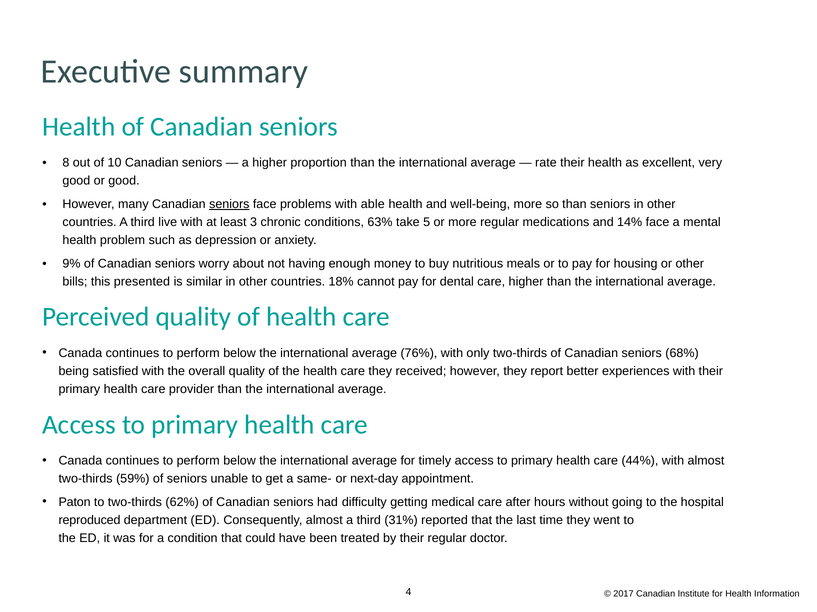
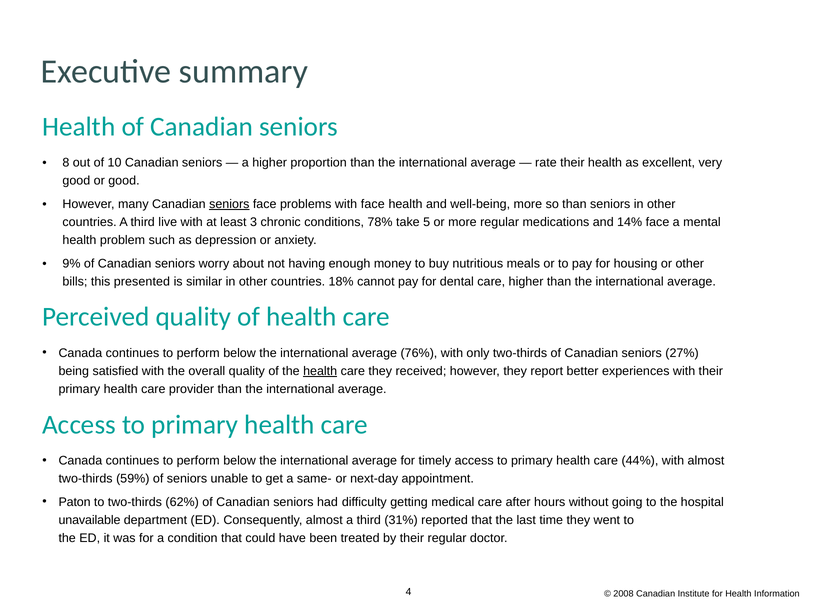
with able: able -> face (373, 204)
63%: 63% -> 78% (380, 222)
68%: 68% -> 27% (682, 353)
health underline: none -> present (320, 372)
reproduced: reproduced -> unavailable (89, 521)
2017: 2017 -> 2008 (623, 594)
